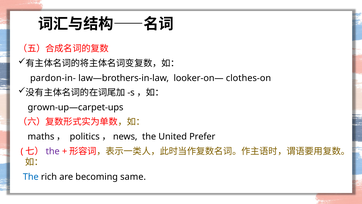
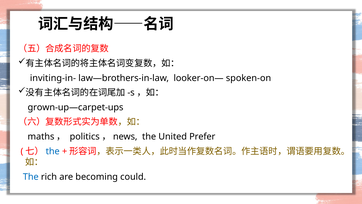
pardon-in-: pardon-in- -> inviting-in- (53, 78)
clothes-on: clothes-on -> spoken-on (249, 78)
the colour: purple -> blue (53, 151)
same: same -> could (133, 177)
